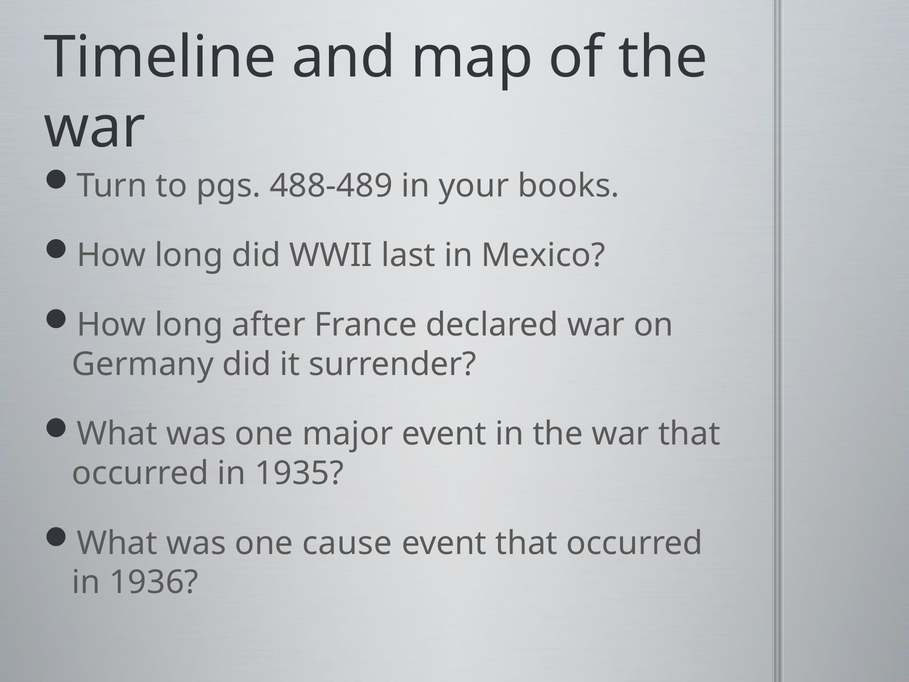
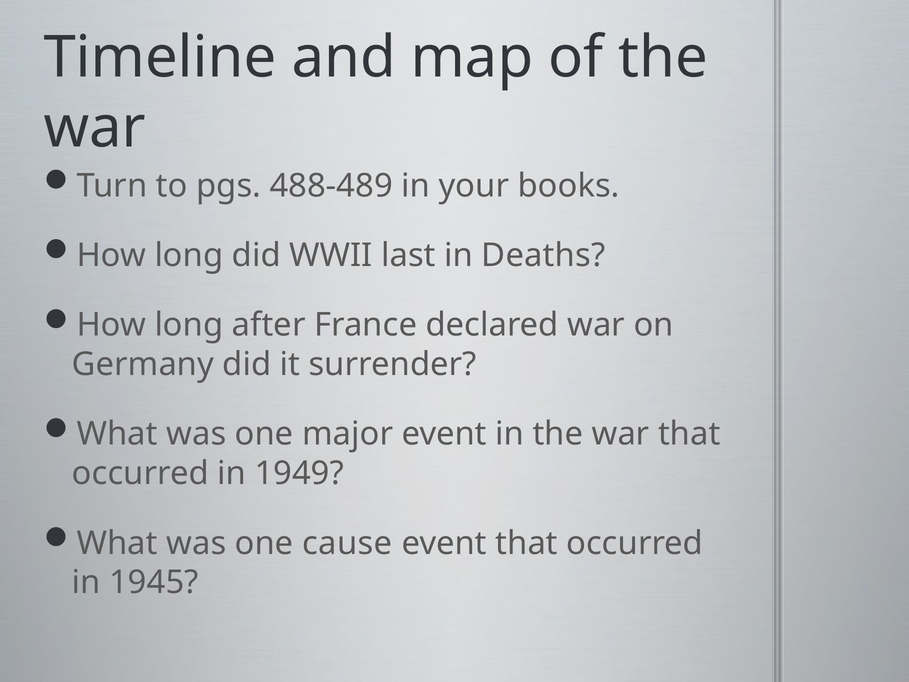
Mexico: Mexico -> Deaths (543, 255)
1935: 1935 -> 1949 (299, 473)
1936: 1936 -> 1945 (154, 582)
